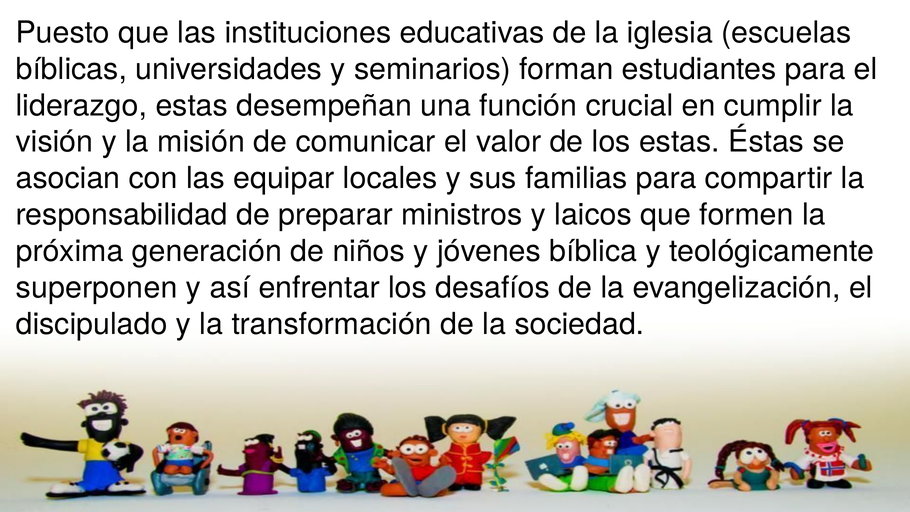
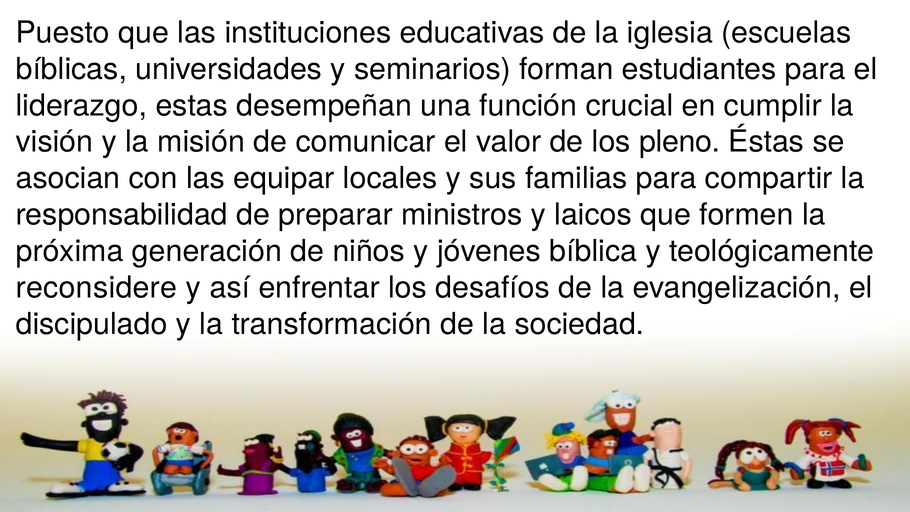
los estas: estas -> pleno (680, 142)
superponen: superponen -> reconsidere (97, 288)
